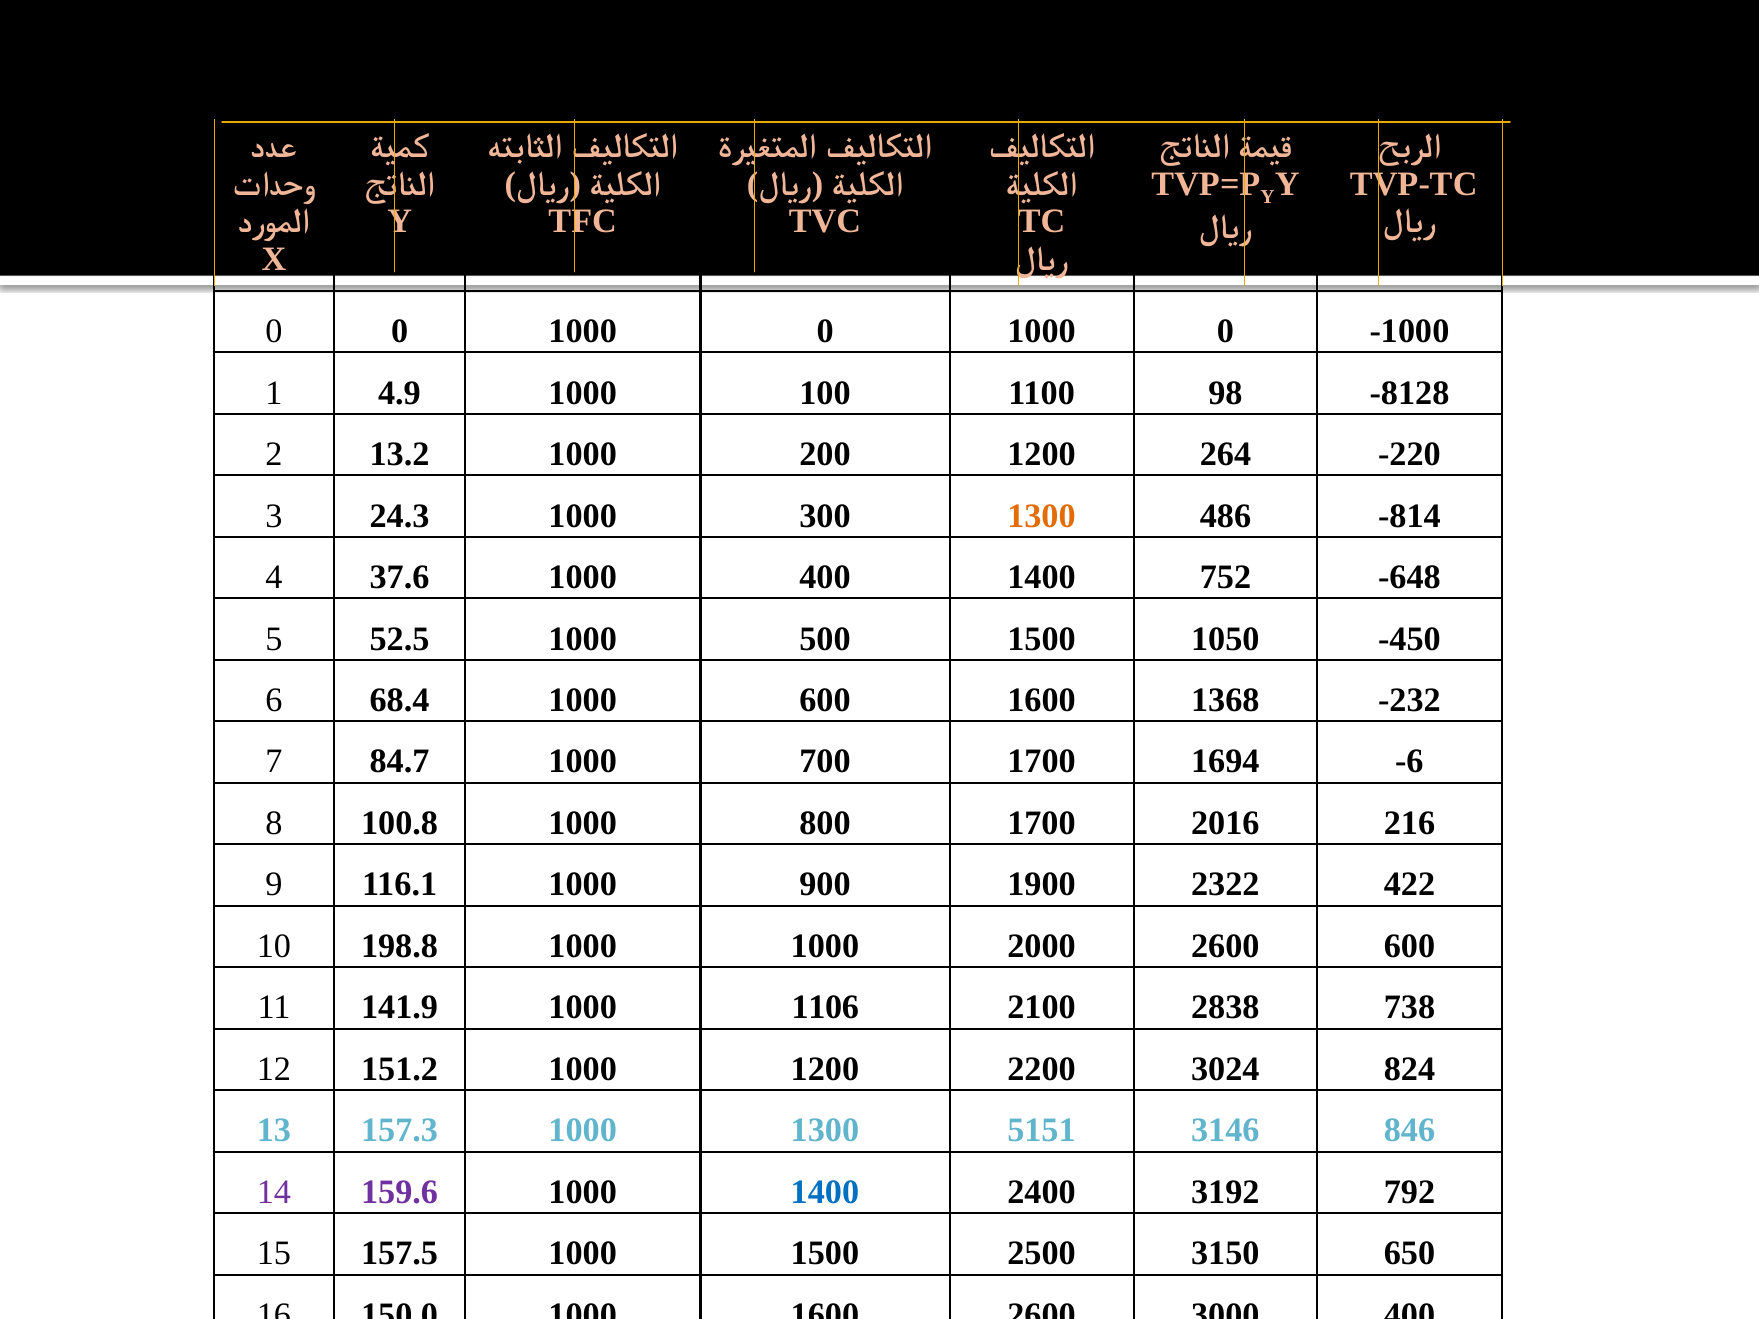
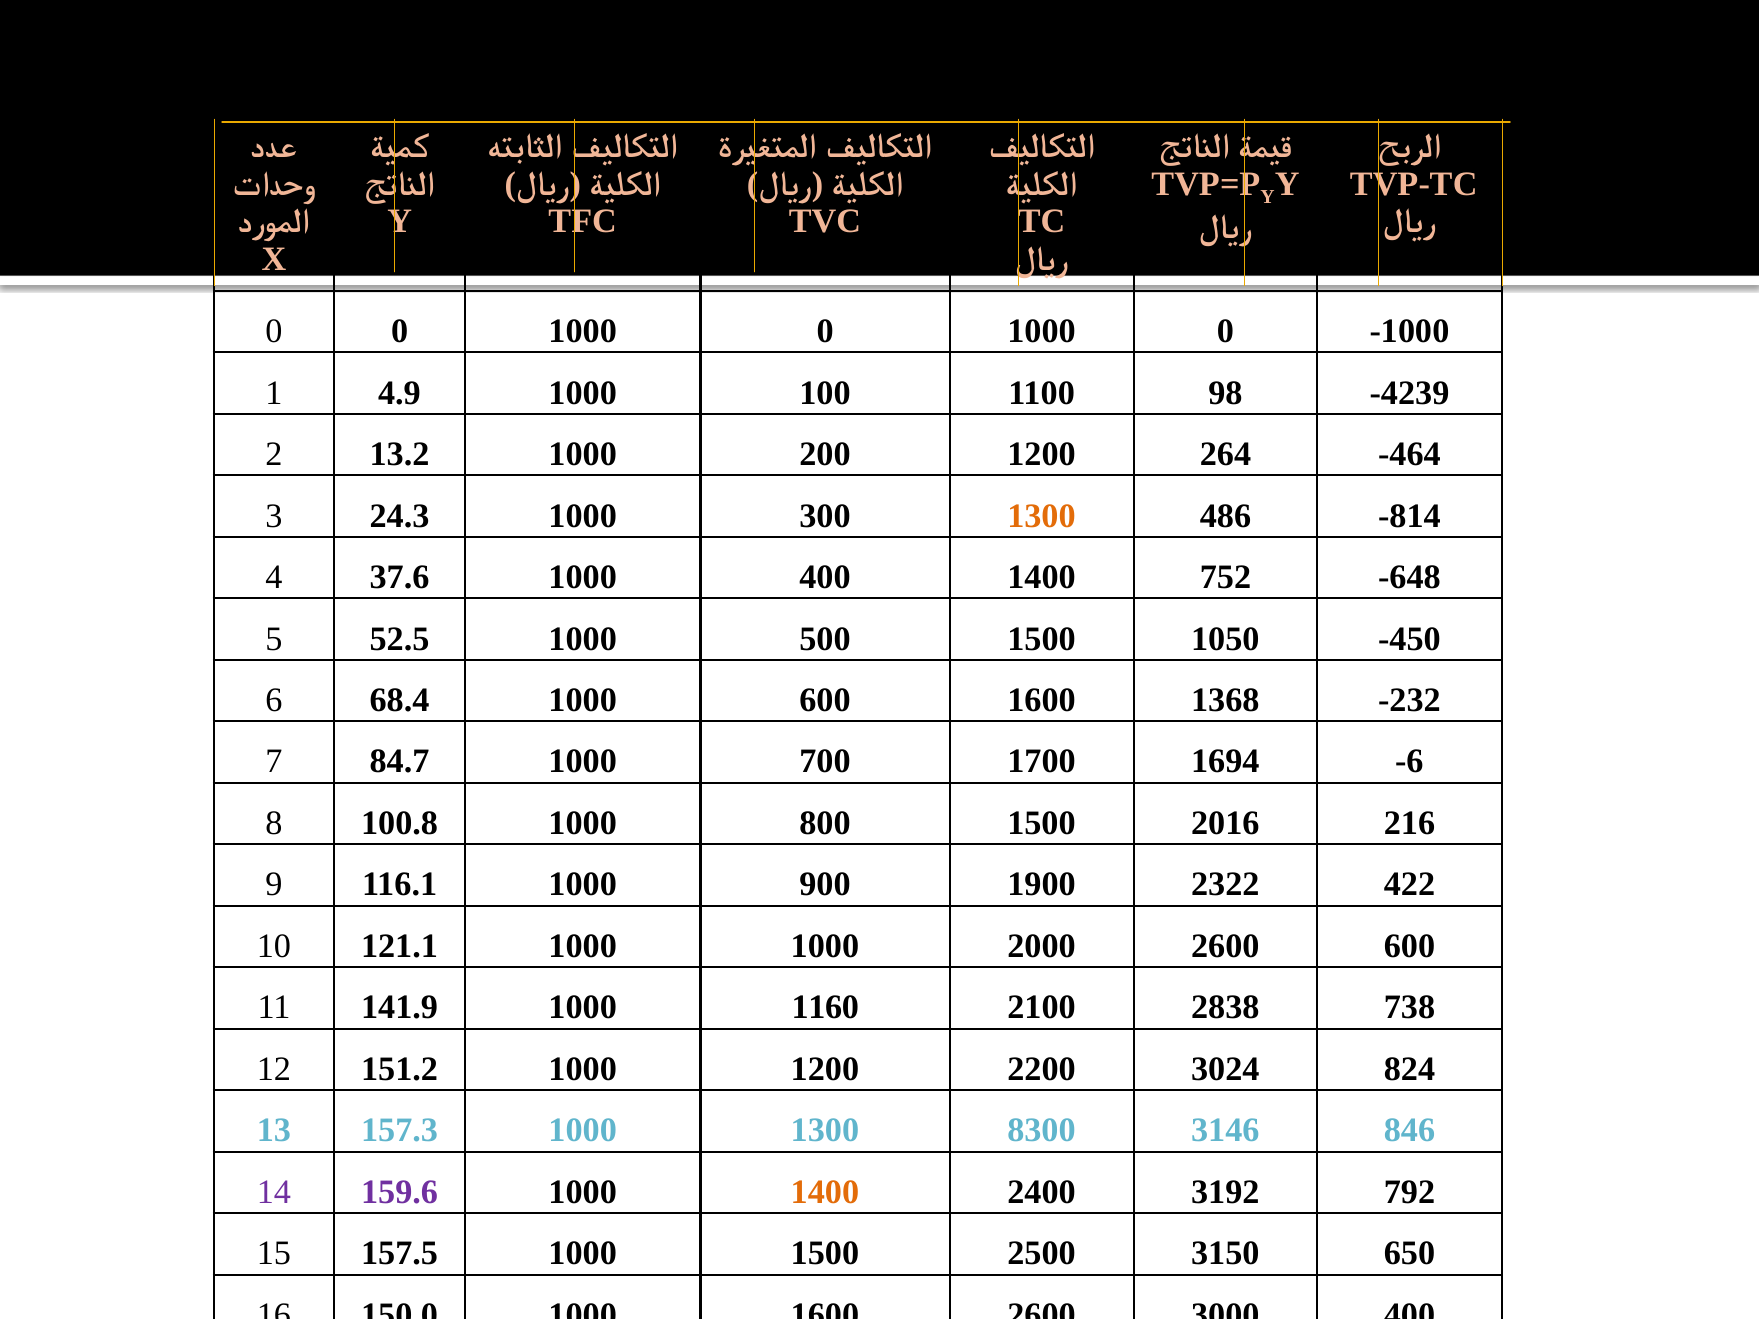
-8128: -8128 -> -4239 (1409, 393)
-220: -220 -> -464 (1409, 454)
800 1700: 1700 -> 1500 (1041, 823)
198.8: 198.8 -> 121.1 (399, 946)
1106: 1106 -> 1160 (825, 1008)
5151: 5151 -> 8300 (1041, 1131)
1400 colour: blue -> orange (825, 1192)
